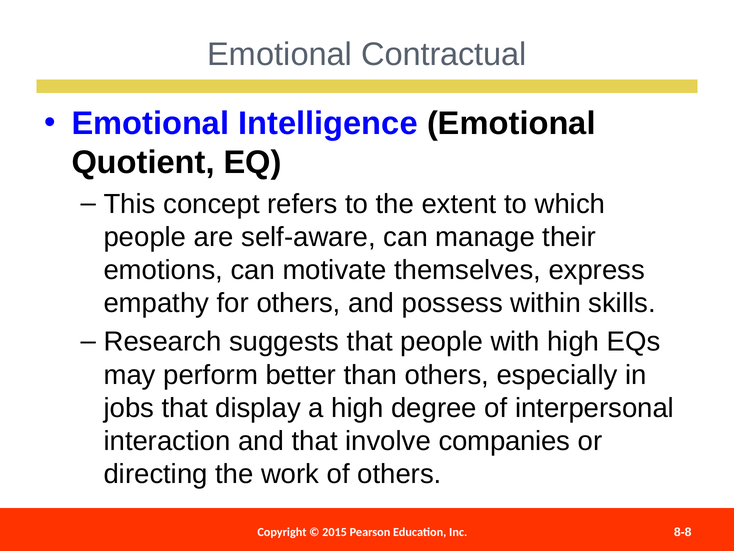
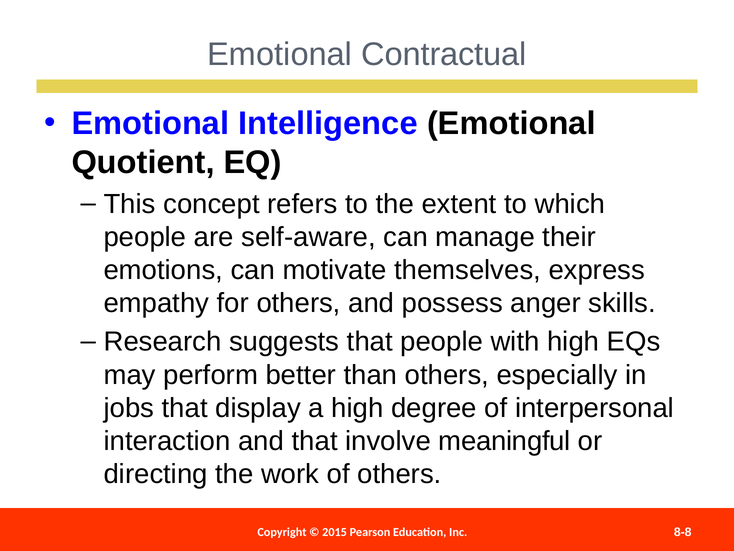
within: within -> anger (546, 303)
companies: companies -> meaningful (504, 441)
